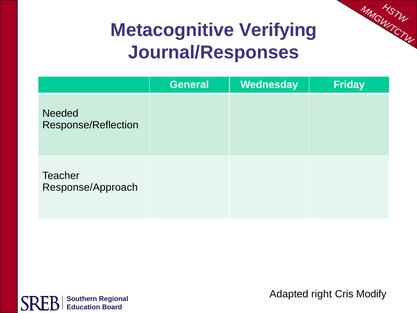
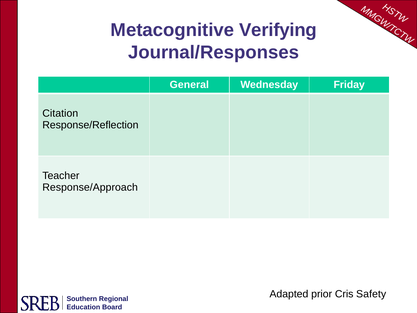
Needed: Needed -> Citation (60, 113)
right: right -> prior (322, 294)
Modify: Modify -> Safety (371, 294)
